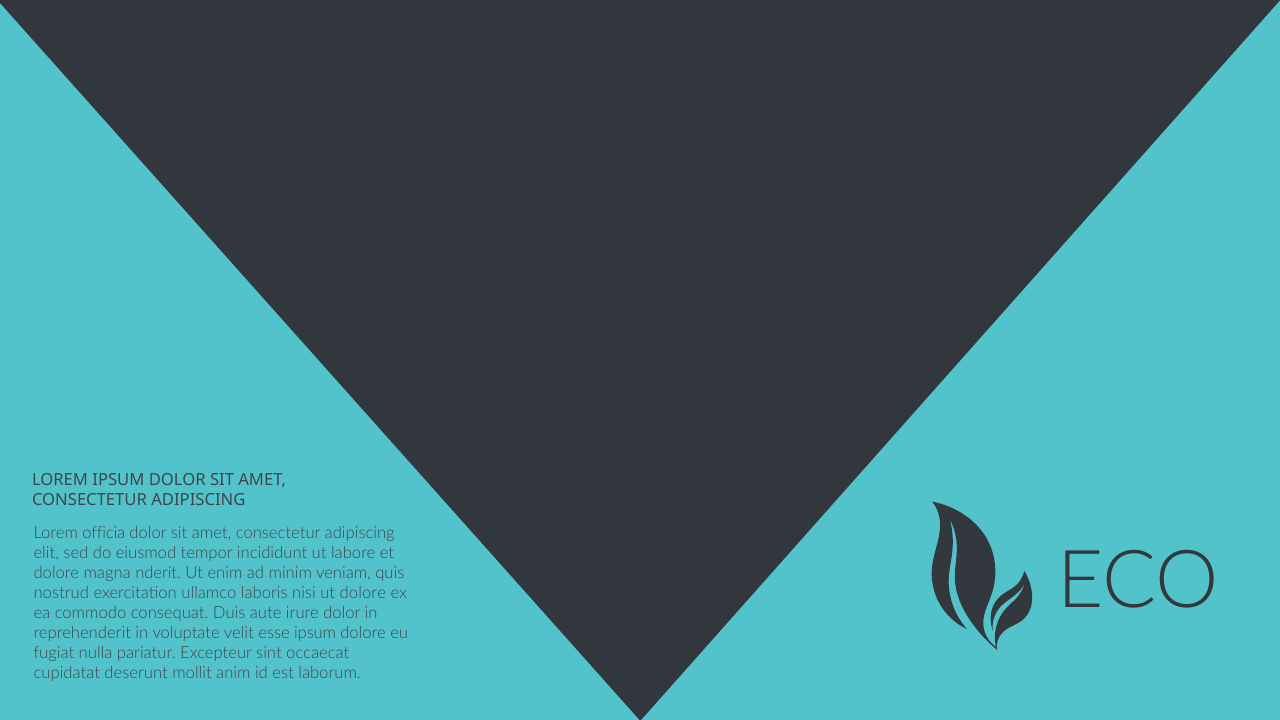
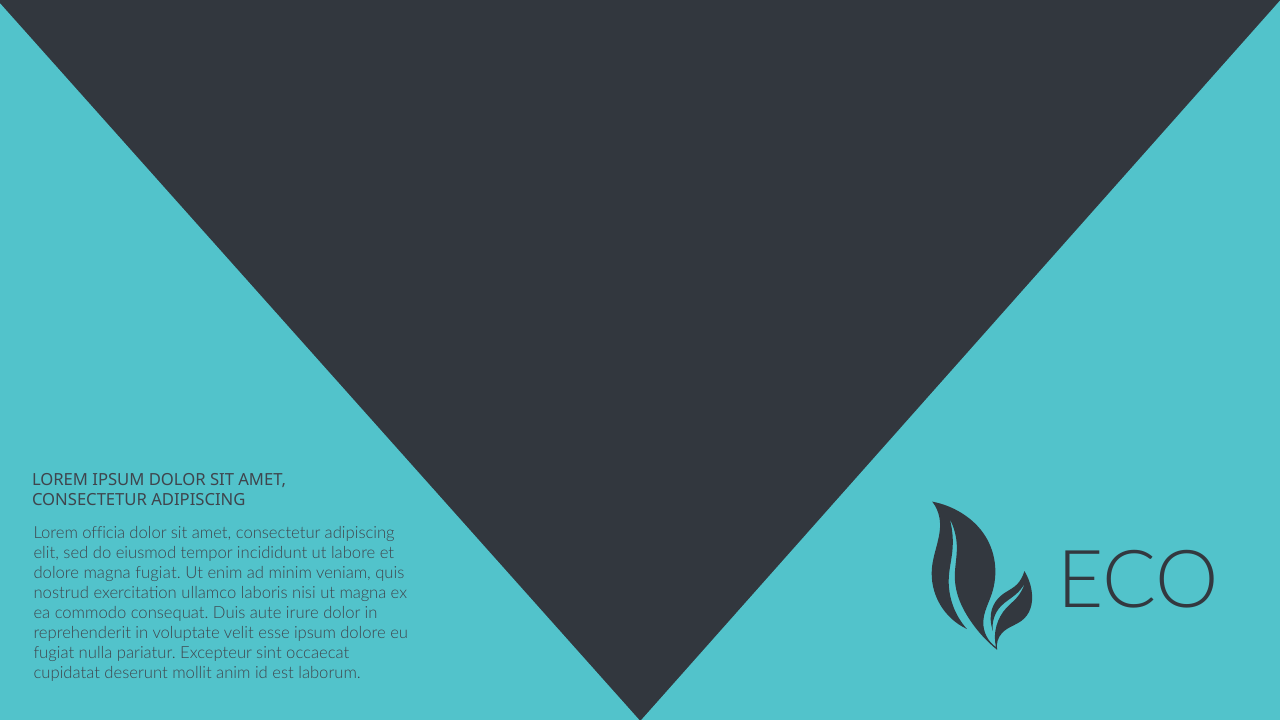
magna nderit: nderit -> fugiat (158, 573)
ut dolore: dolore -> magna (363, 593)
